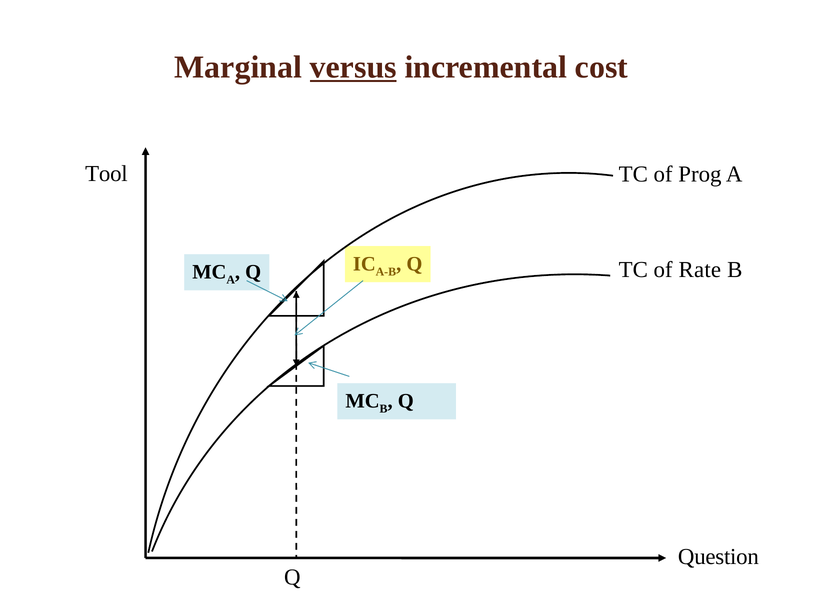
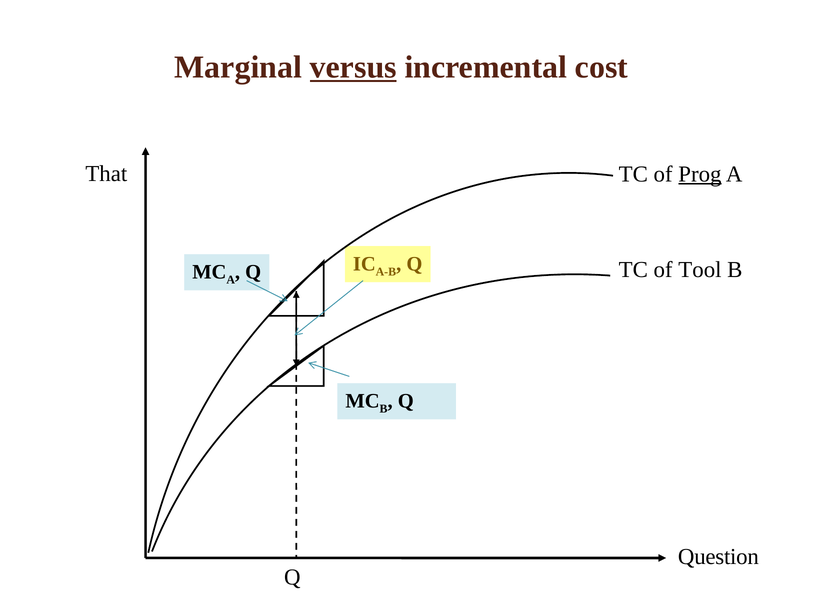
Tool: Tool -> That (106, 174)
Prog underline: none -> present (700, 174)
Rate: Rate -> Tool (700, 270)
